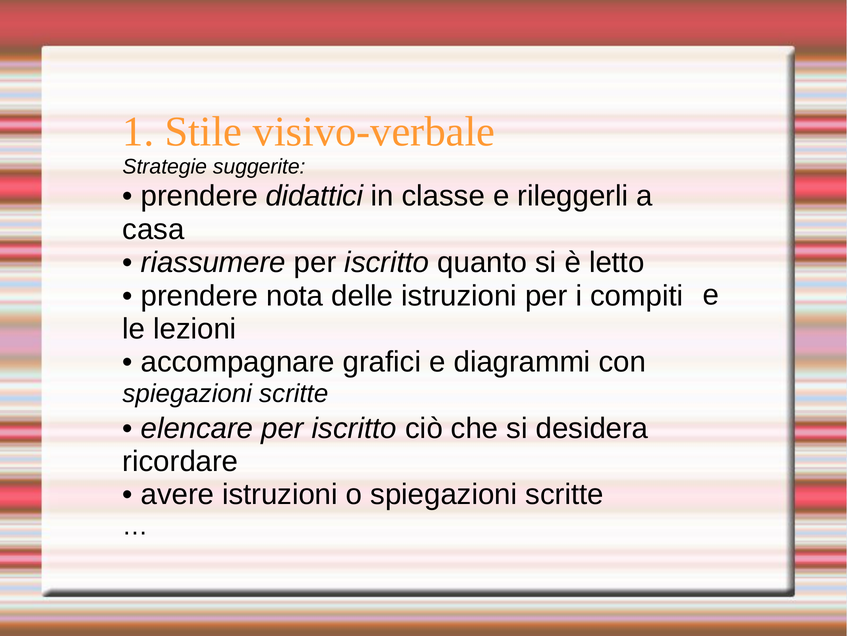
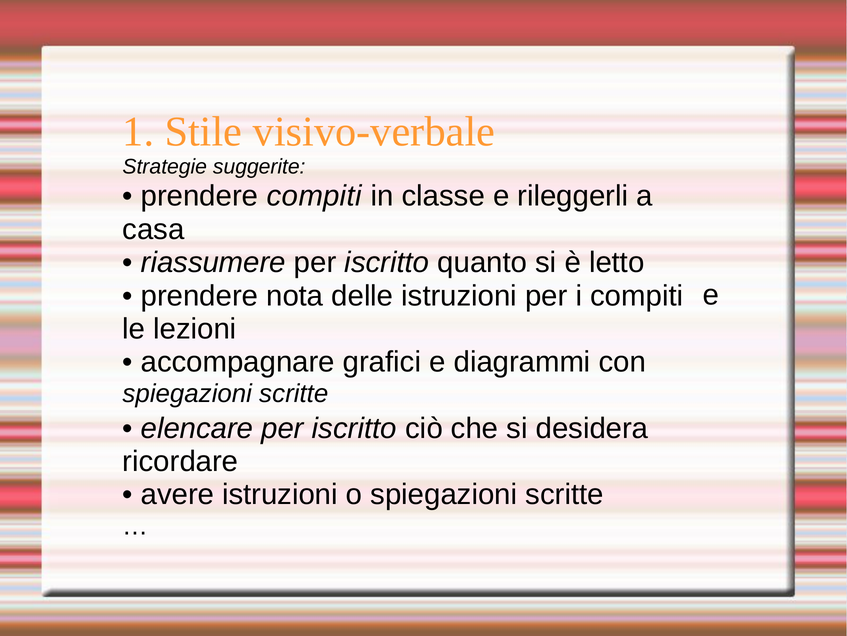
prendere didattici: didattici -> compiti (314, 196)
